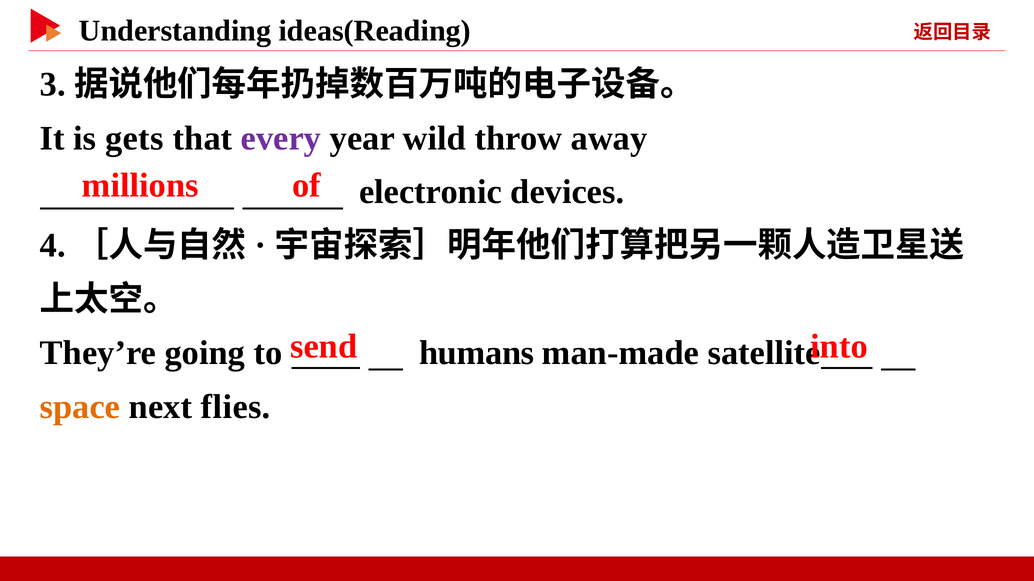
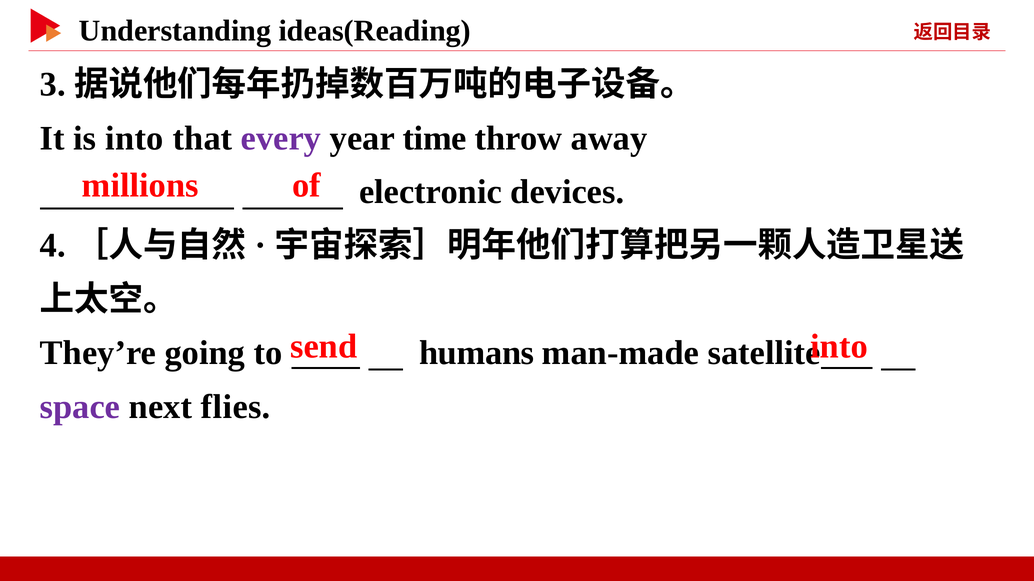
is gets: gets -> into (134, 138)
wild: wild -> time (435, 138)
space colour: orange -> purple (80, 407)
